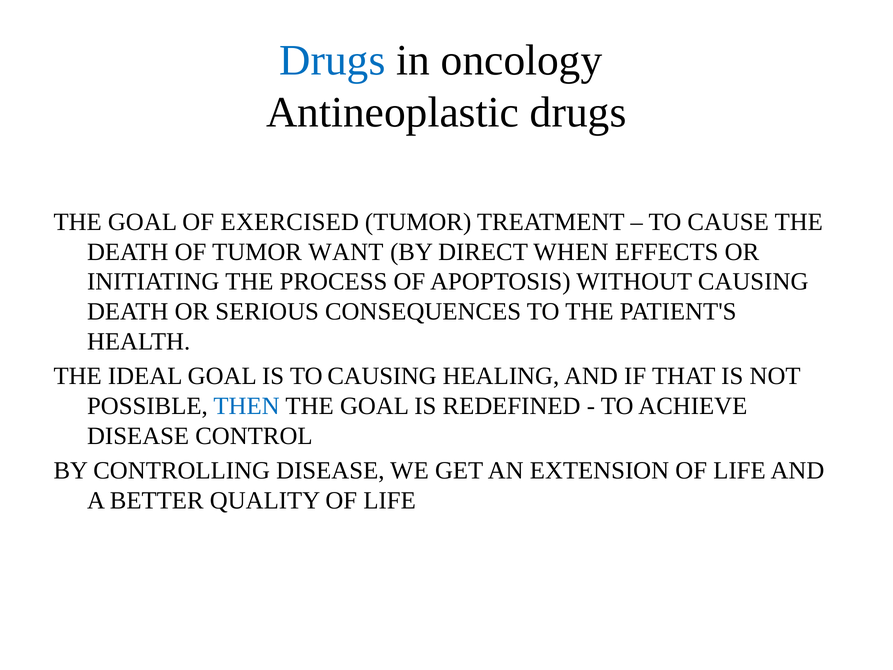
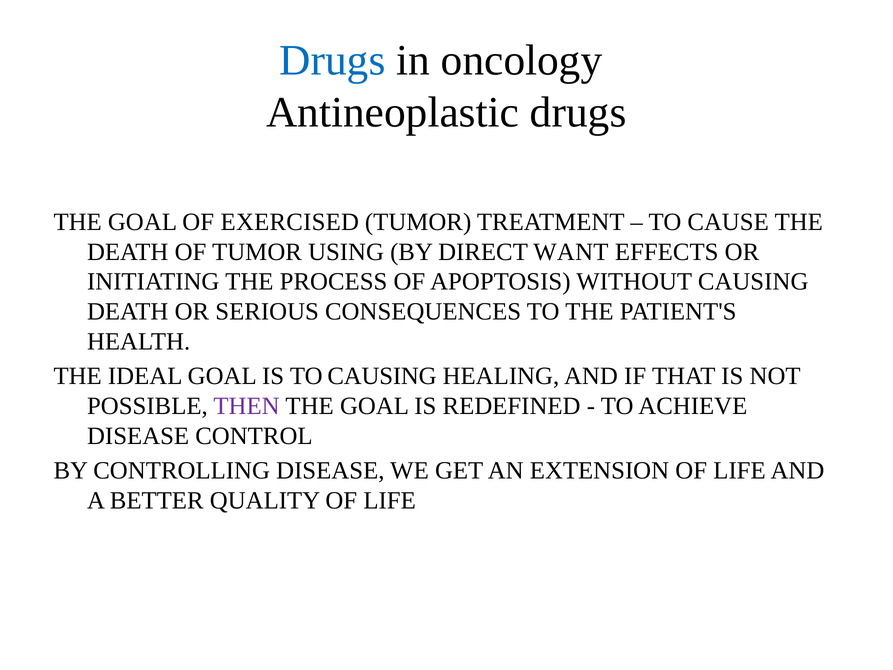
WANT: WANT -> USING (346, 252)
WHEN: WHEN -> WANT (571, 252)
THEN colour: blue -> purple (247, 406)
